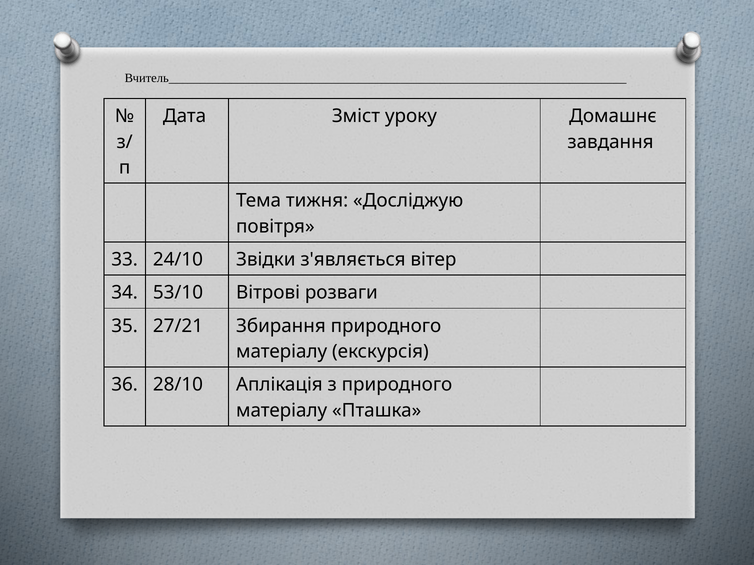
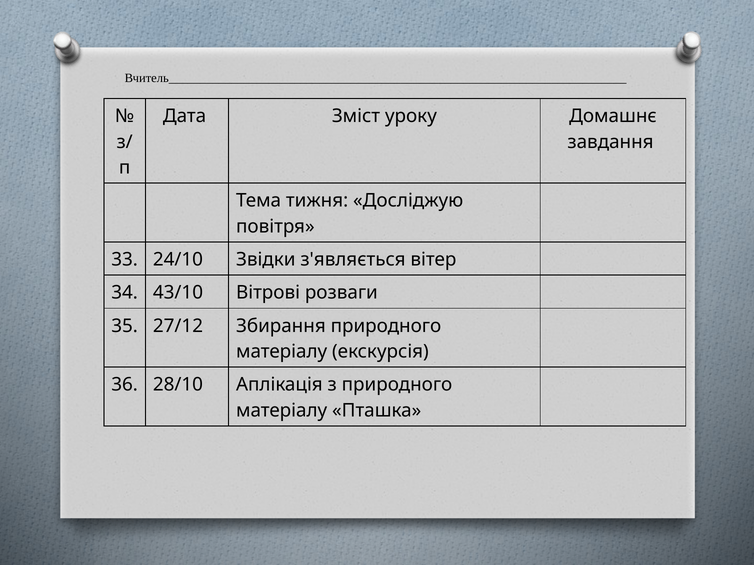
53/10: 53/10 -> 43/10 (178, 293)
27/21: 27/21 -> 27/12 (178, 326)
